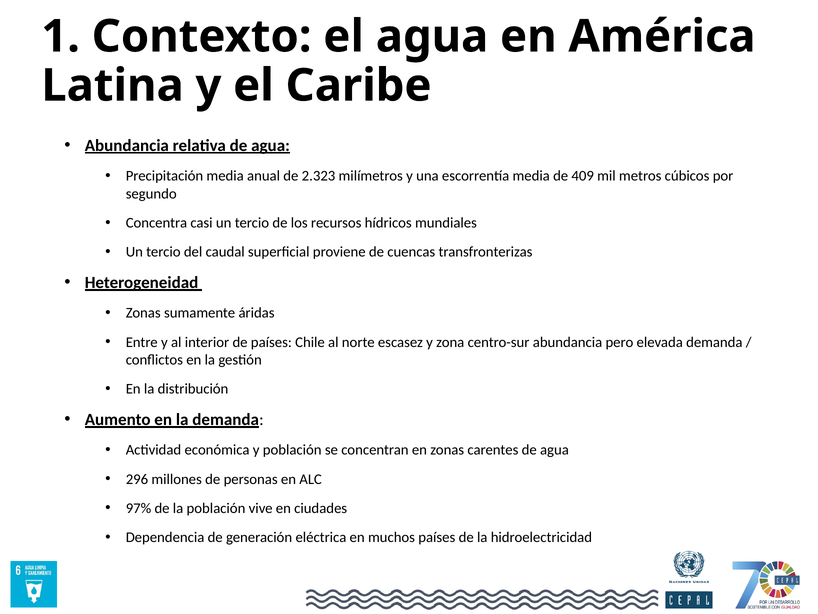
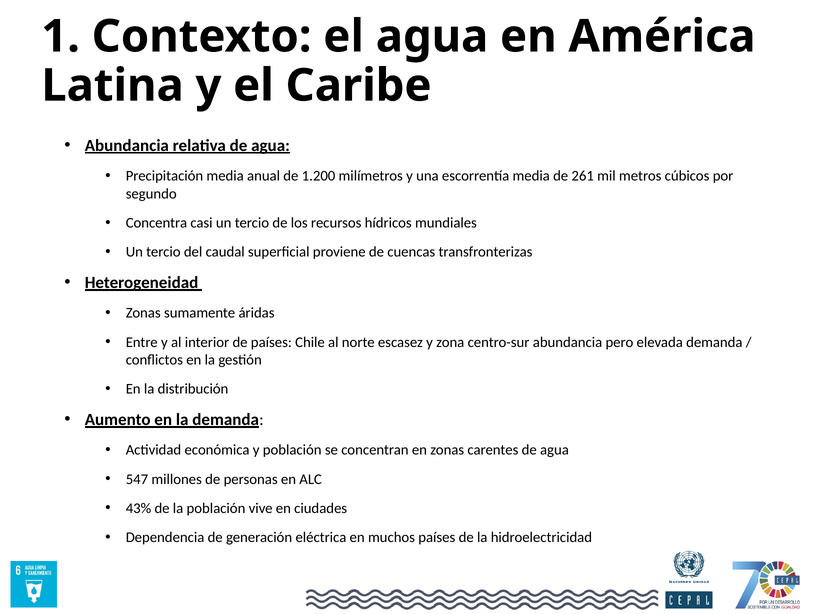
2.323: 2.323 -> 1.200 (319, 176)
409: 409 -> 261 (583, 176)
296: 296 -> 547 (137, 479)
97%: 97% -> 43% (138, 508)
